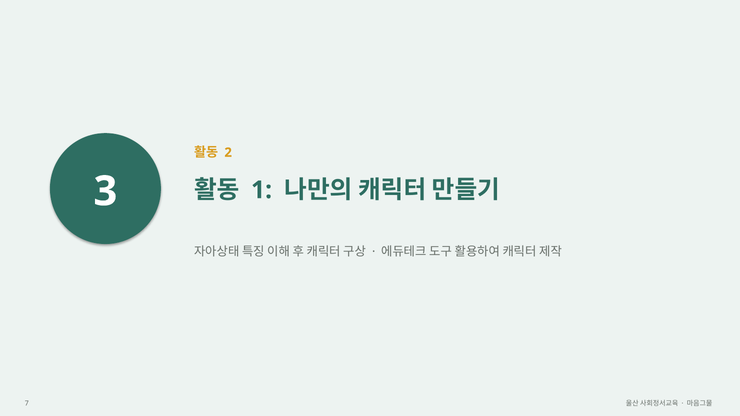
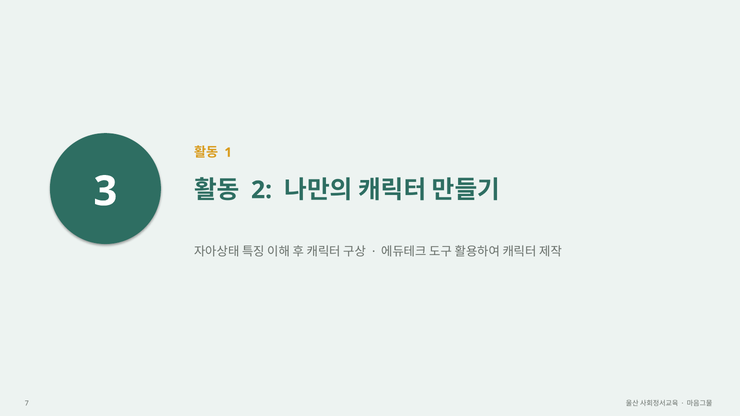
2: 2 -> 1 (228, 153)
1: 1 -> 2 (262, 190)
